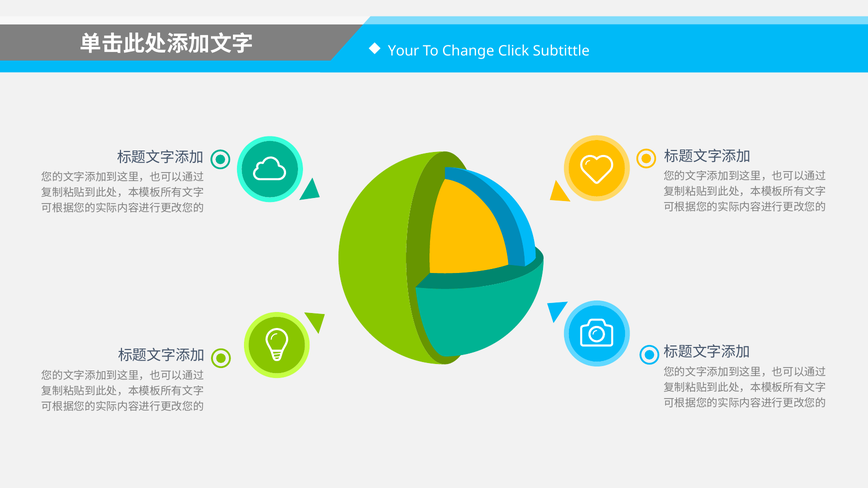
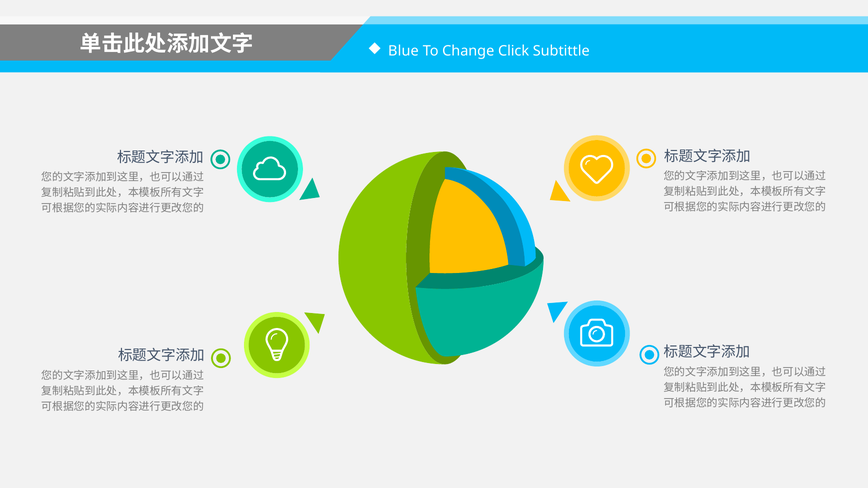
Your: Your -> Blue (403, 51)
